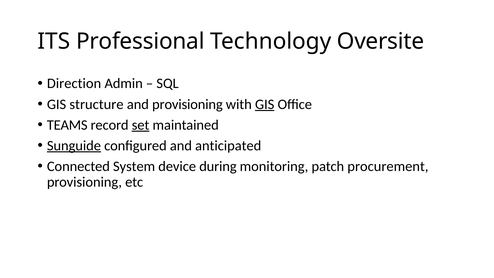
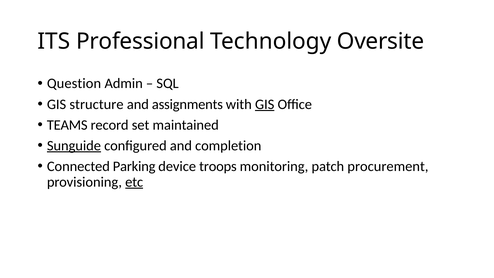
Direction: Direction -> Question (74, 84)
and provisioning: provisioning -> assignments (187, 104)
set underline: present -> none (141, 125)
anticipated: anticipated -> completion (228, 146)
System: System -> Parking (134, 166)
during: during -> troops (218, 166)
etc underline: none -> present (134, 182)
